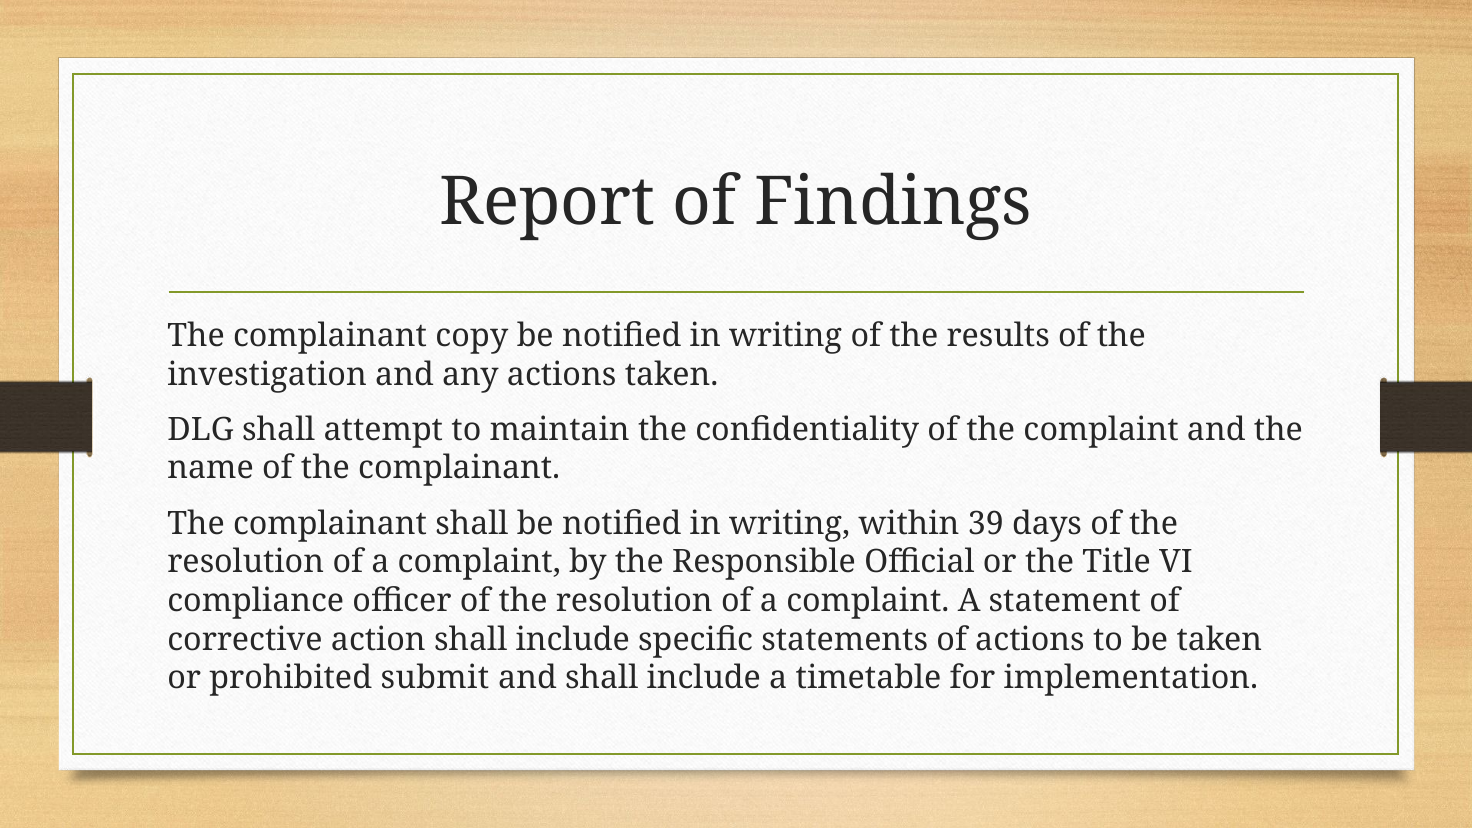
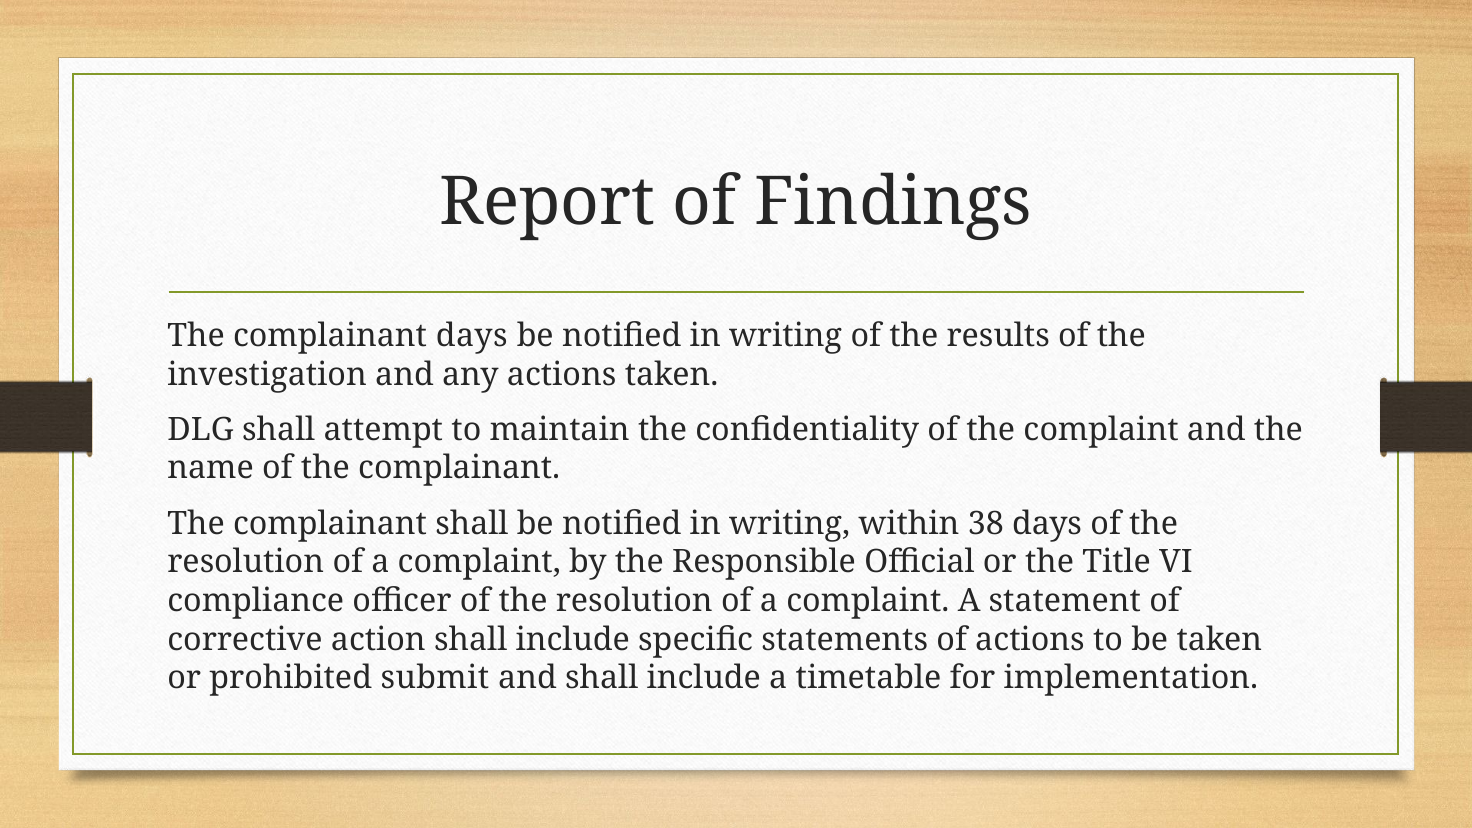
complainant copy: copy -> days (472, 336)
39: 39 -> 38 (986, 524)
